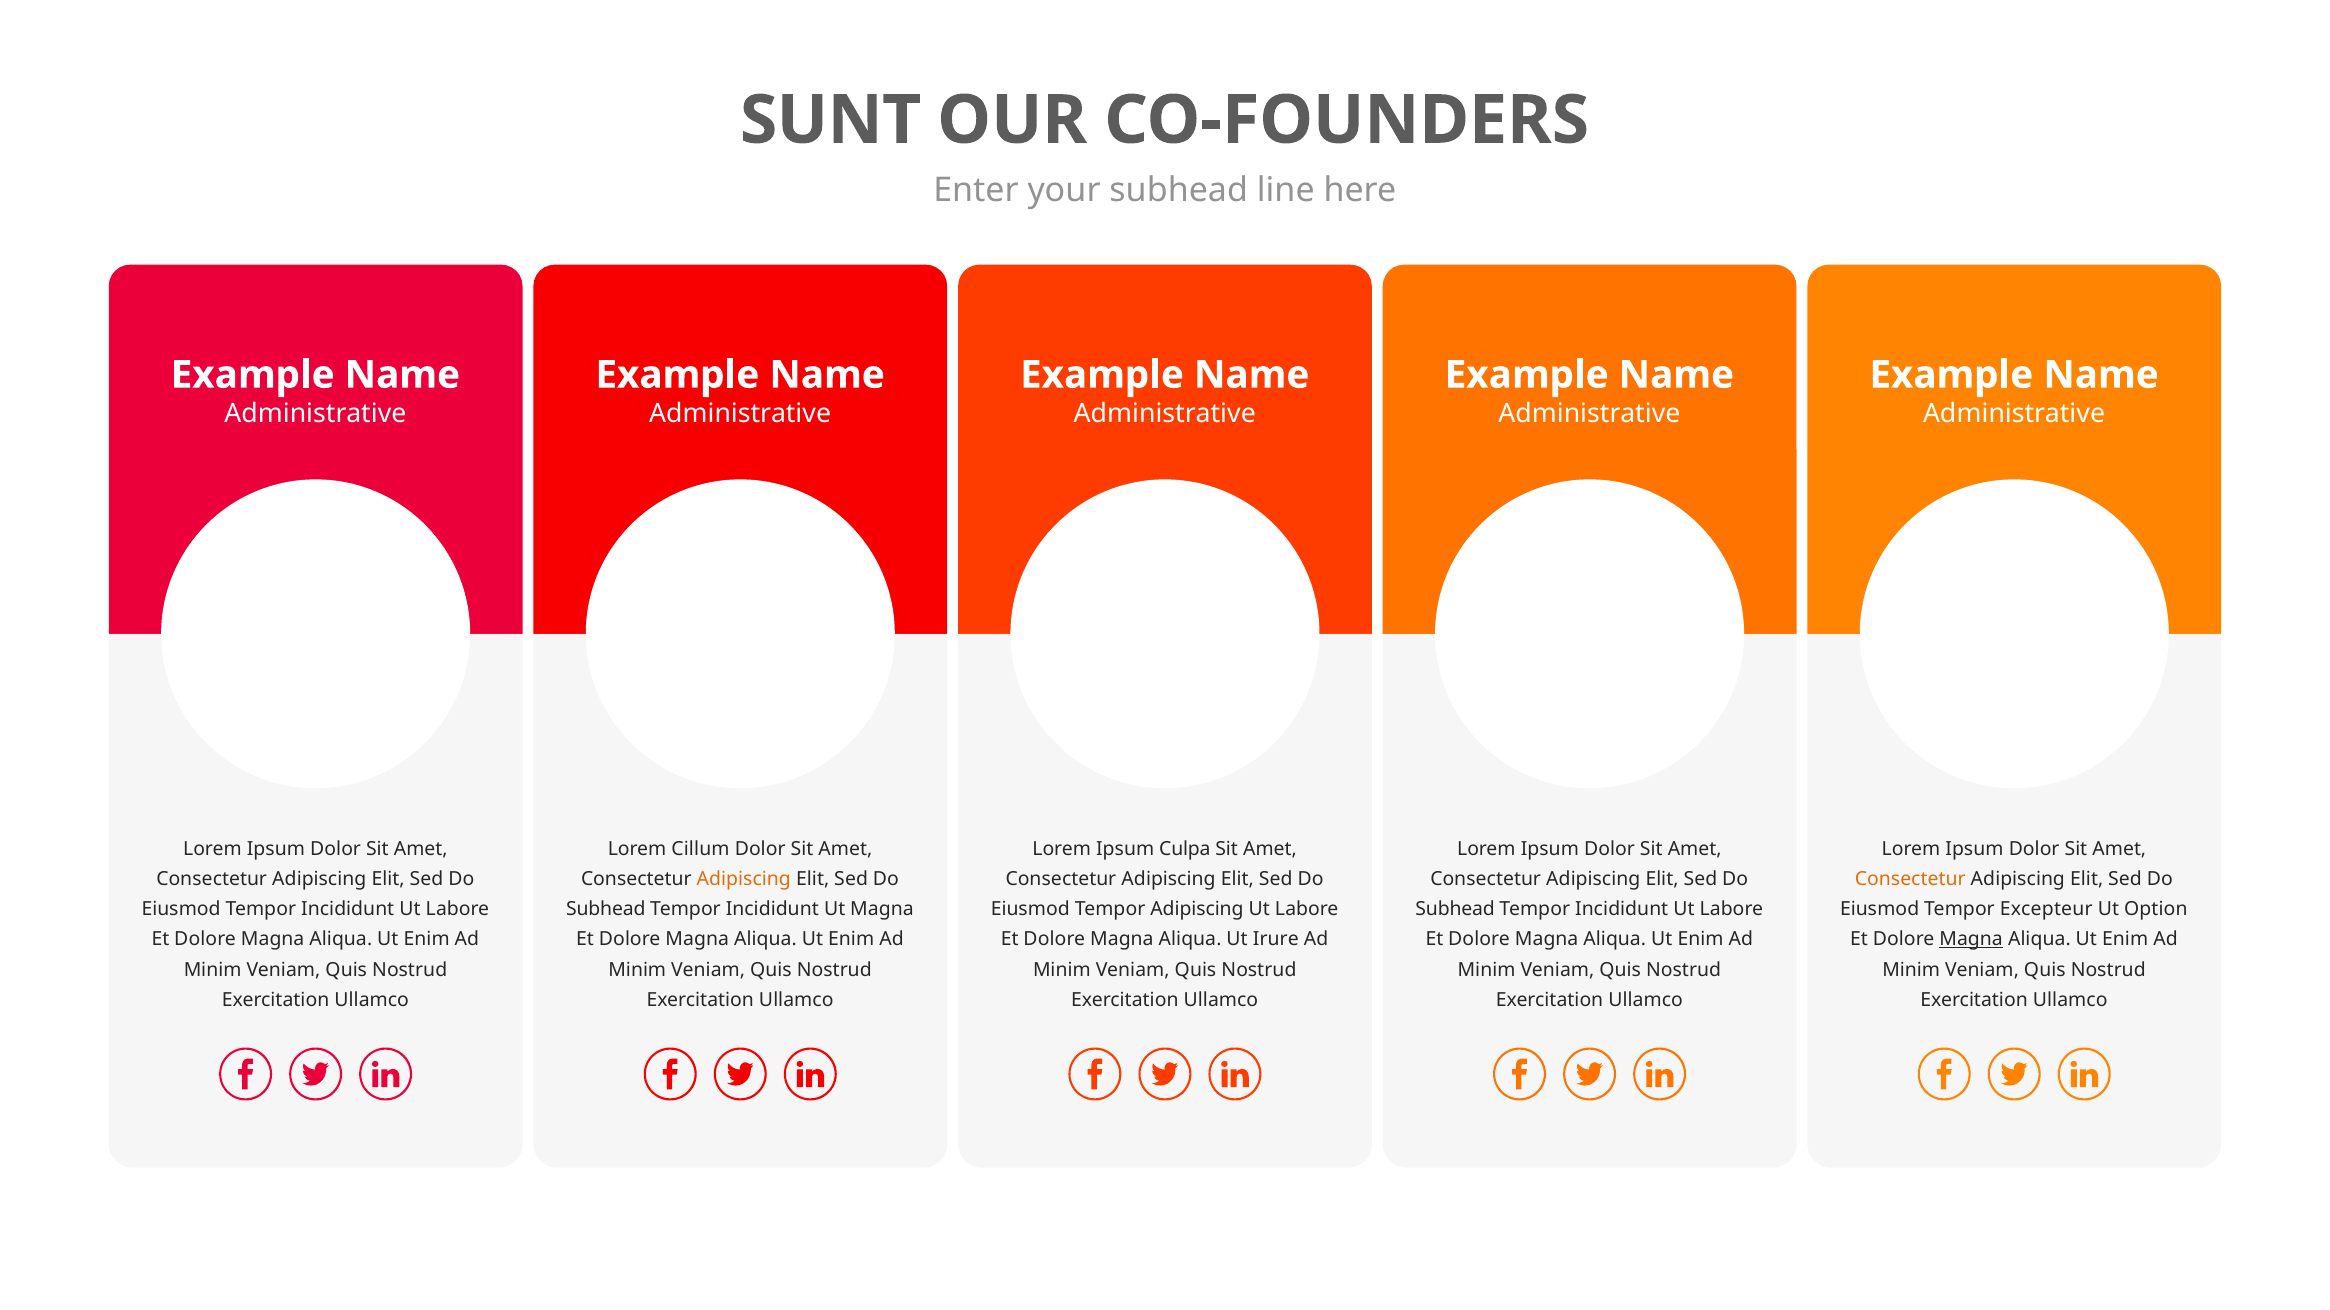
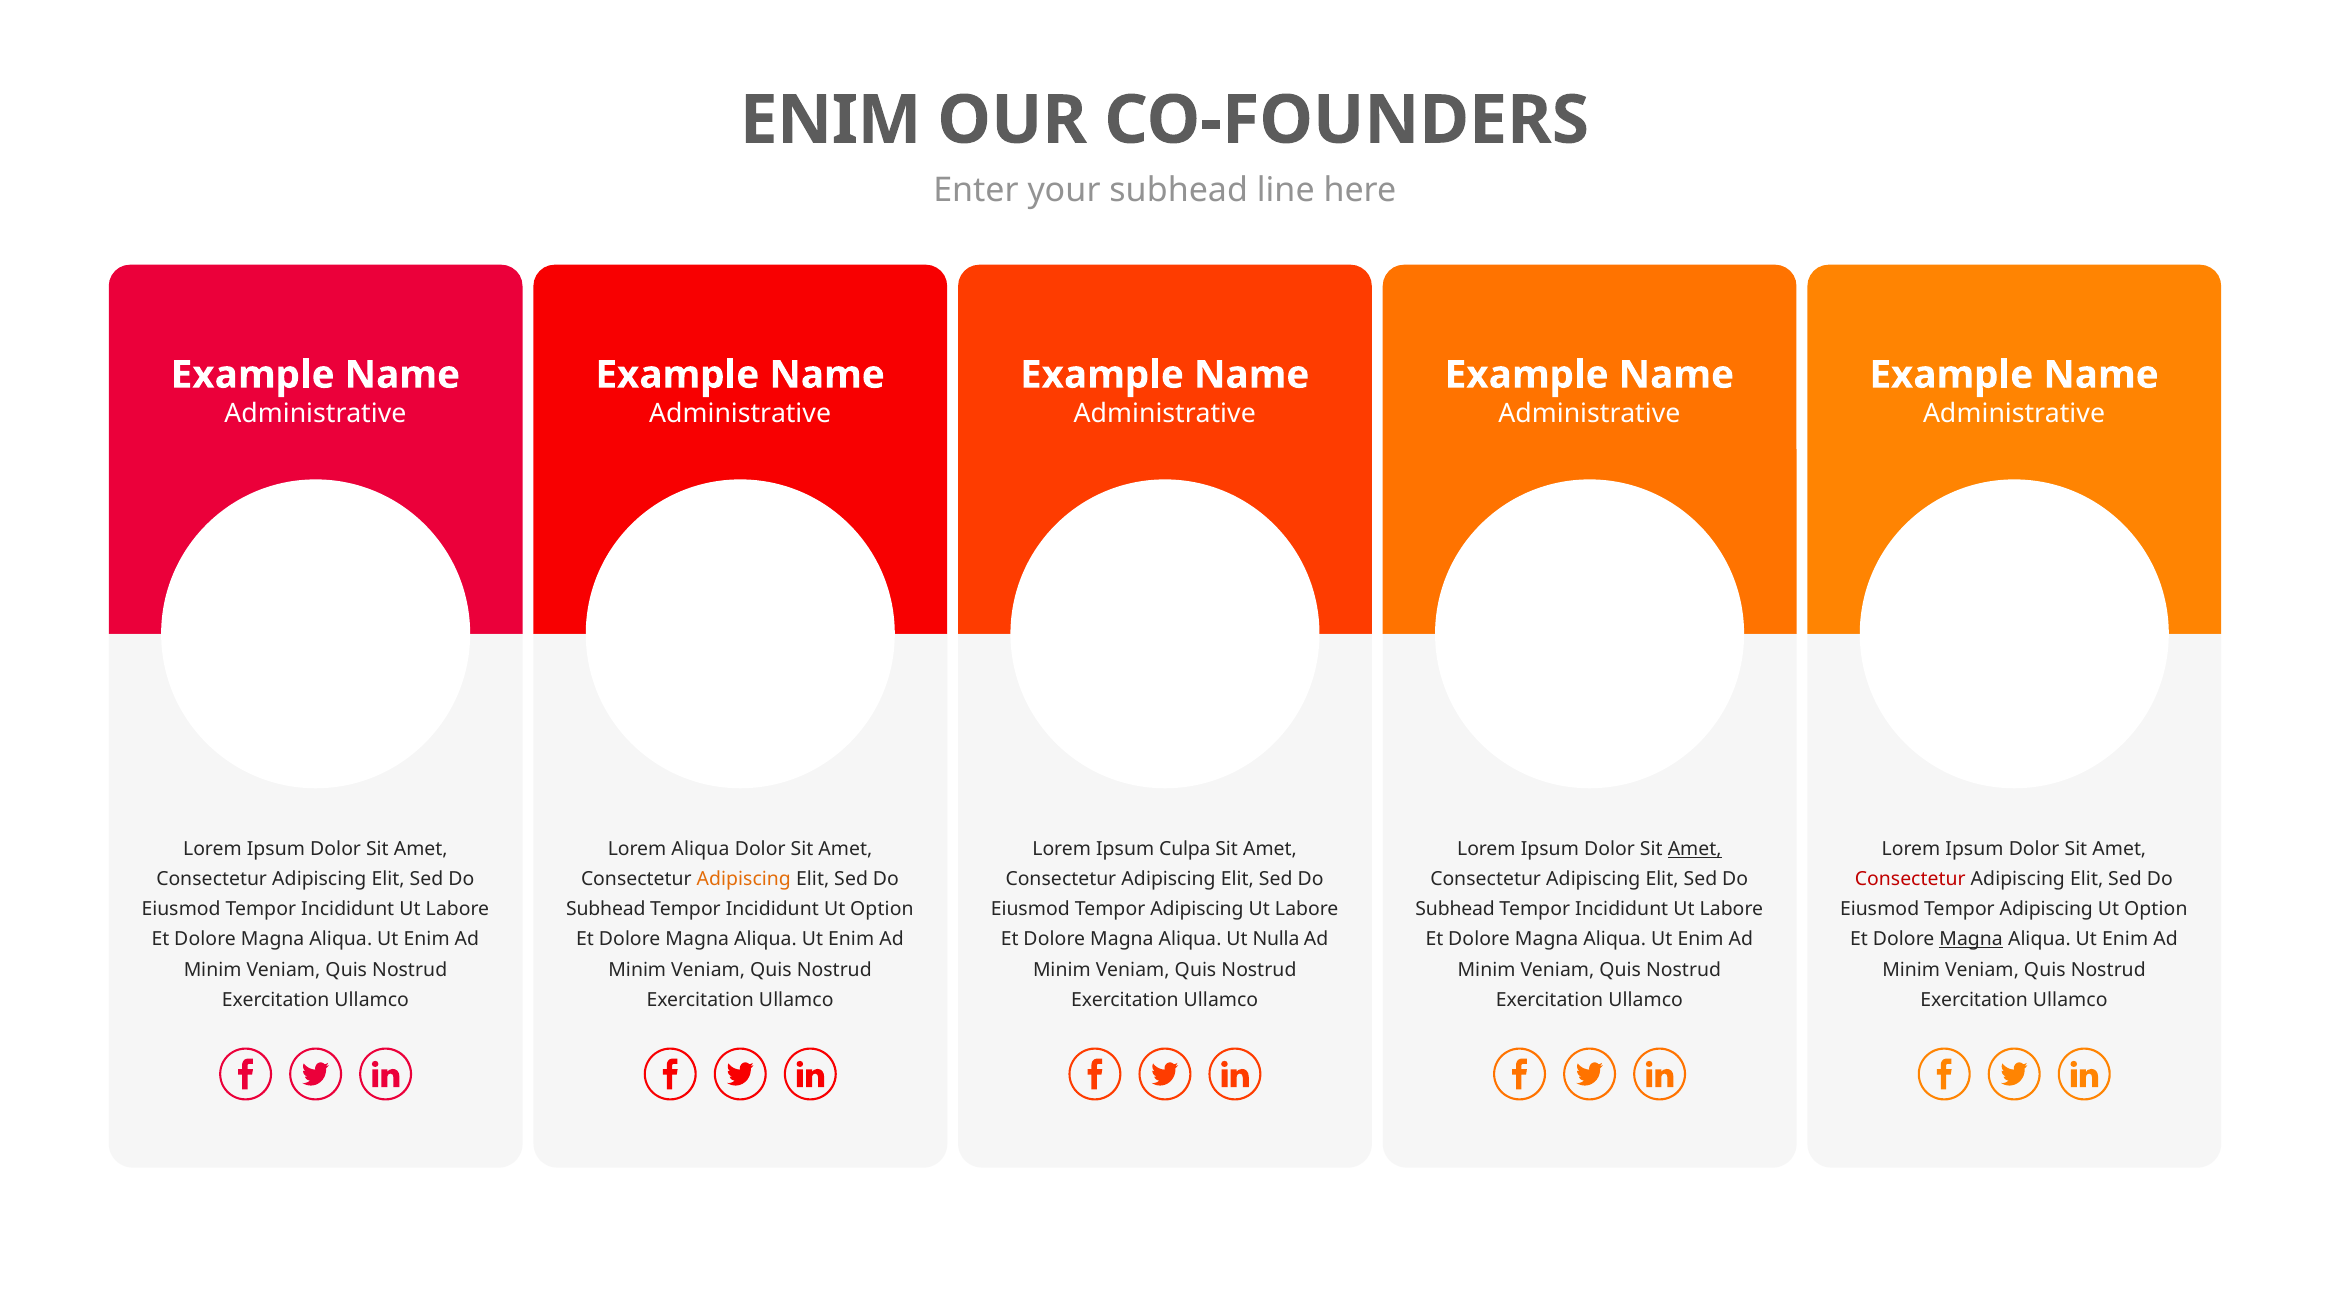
SUNT: SUNT -> ENIM (831, 120)
Lorem Cillum: Cillum -> Aliqua (700, 849)
Amet underline: none -> present (1695, 849)
Consectetur colour: orange -> red (1910, 880)
Incididunt Ut Magna: Magna -> Option (882, 910)
Excepteur: Excepteur -> Adipiscing (2046, 910)
Irure: Irure -> Nulla (1276, 940)
